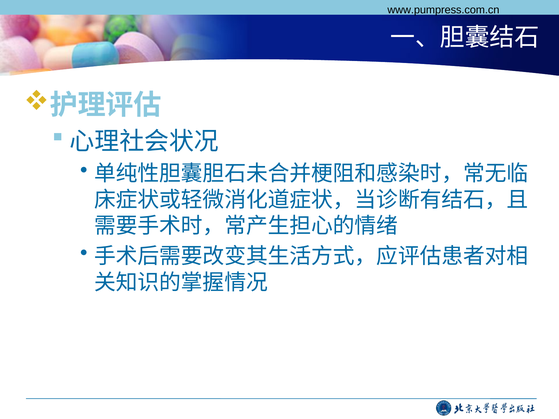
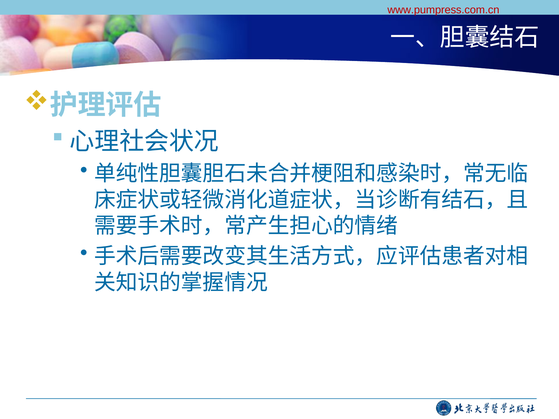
www.pumpress.com.cn colour: black -> red (443, 10)
